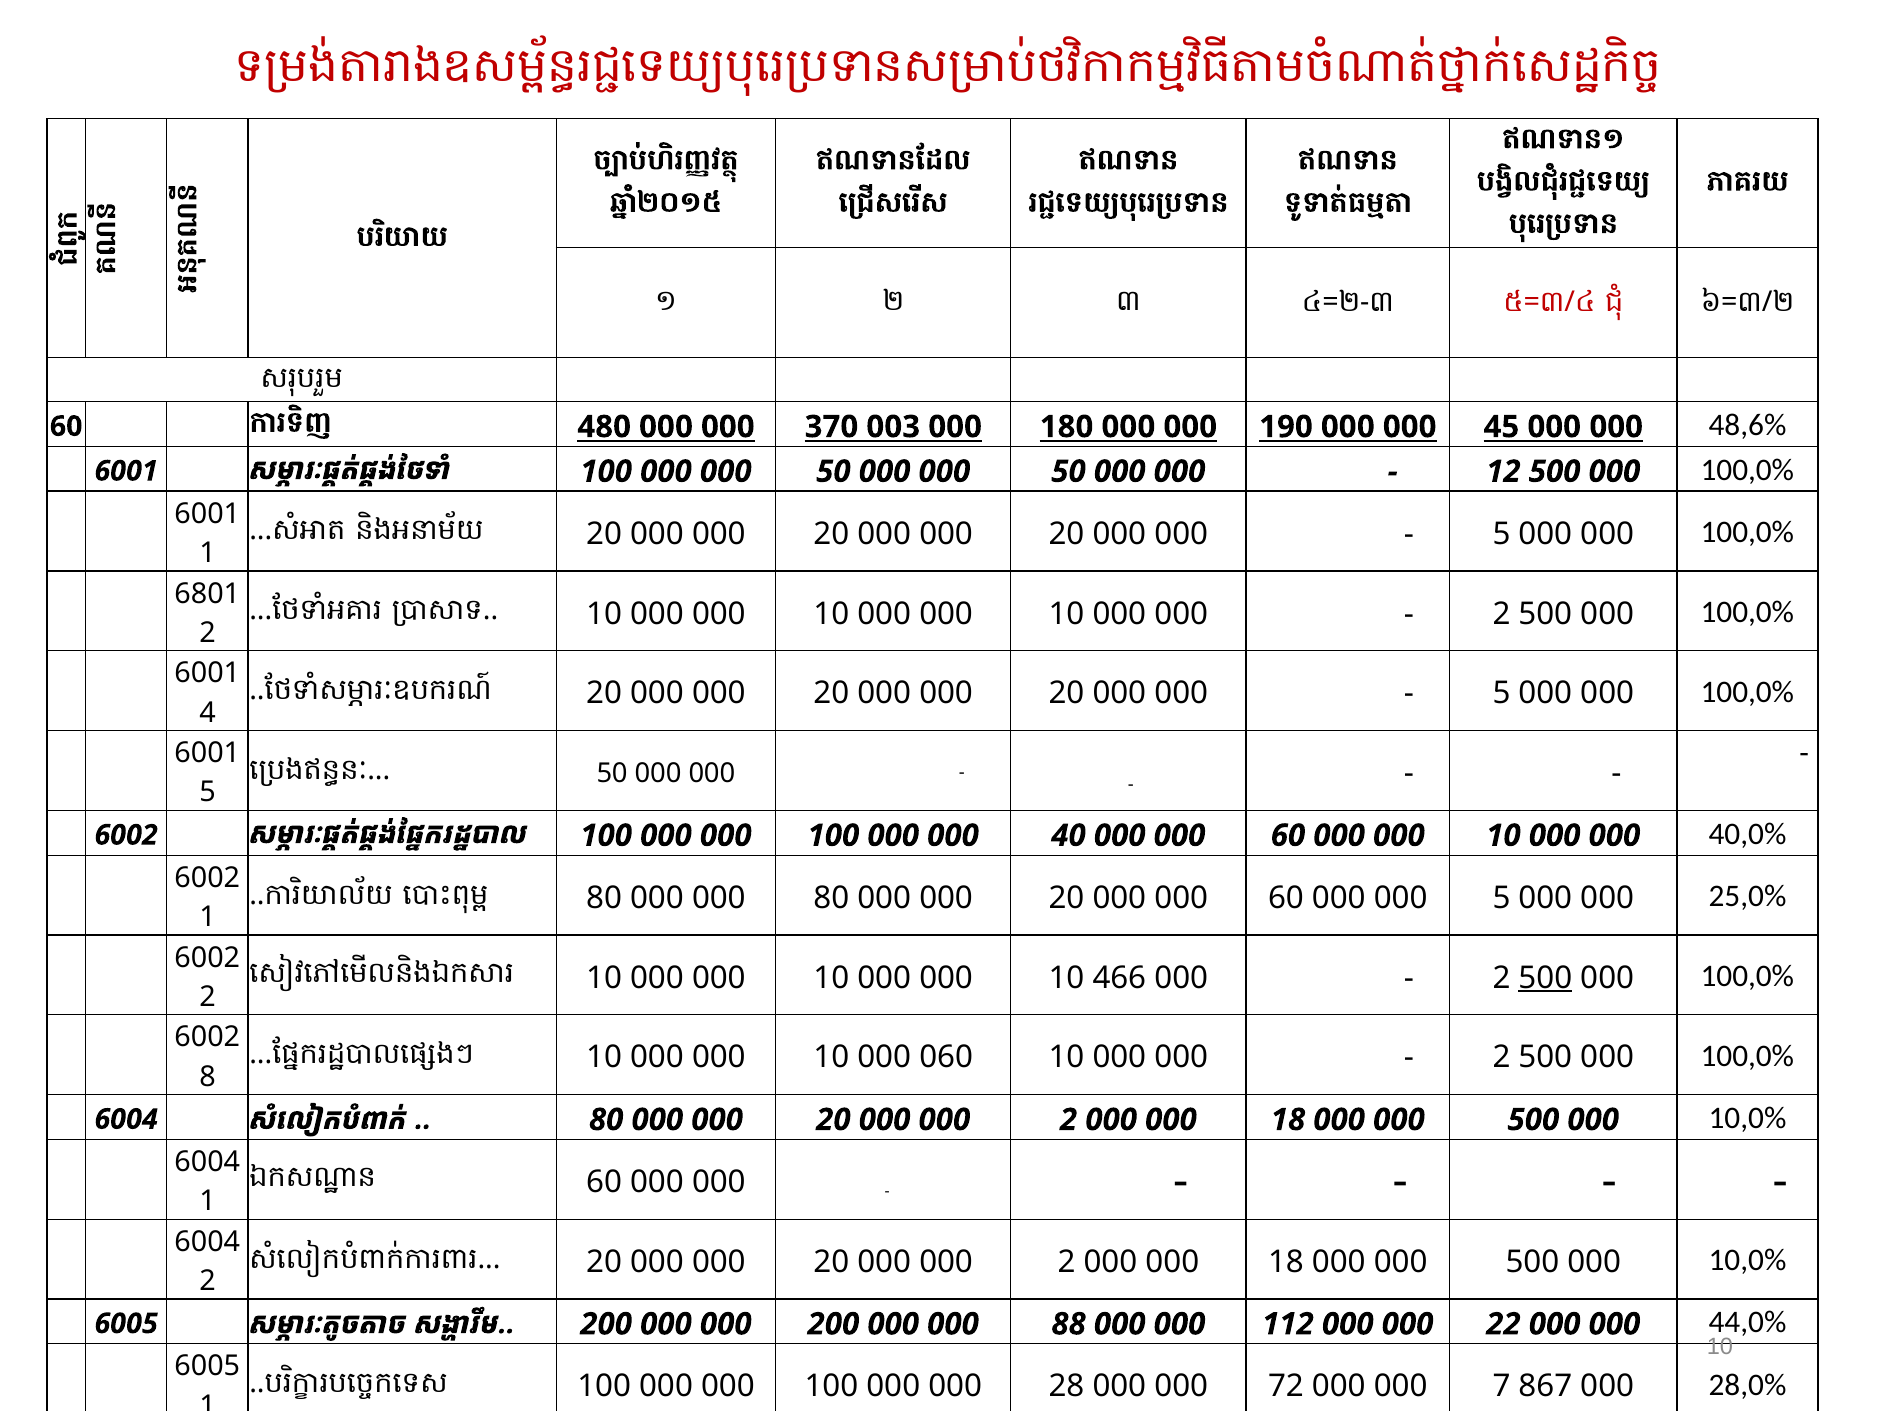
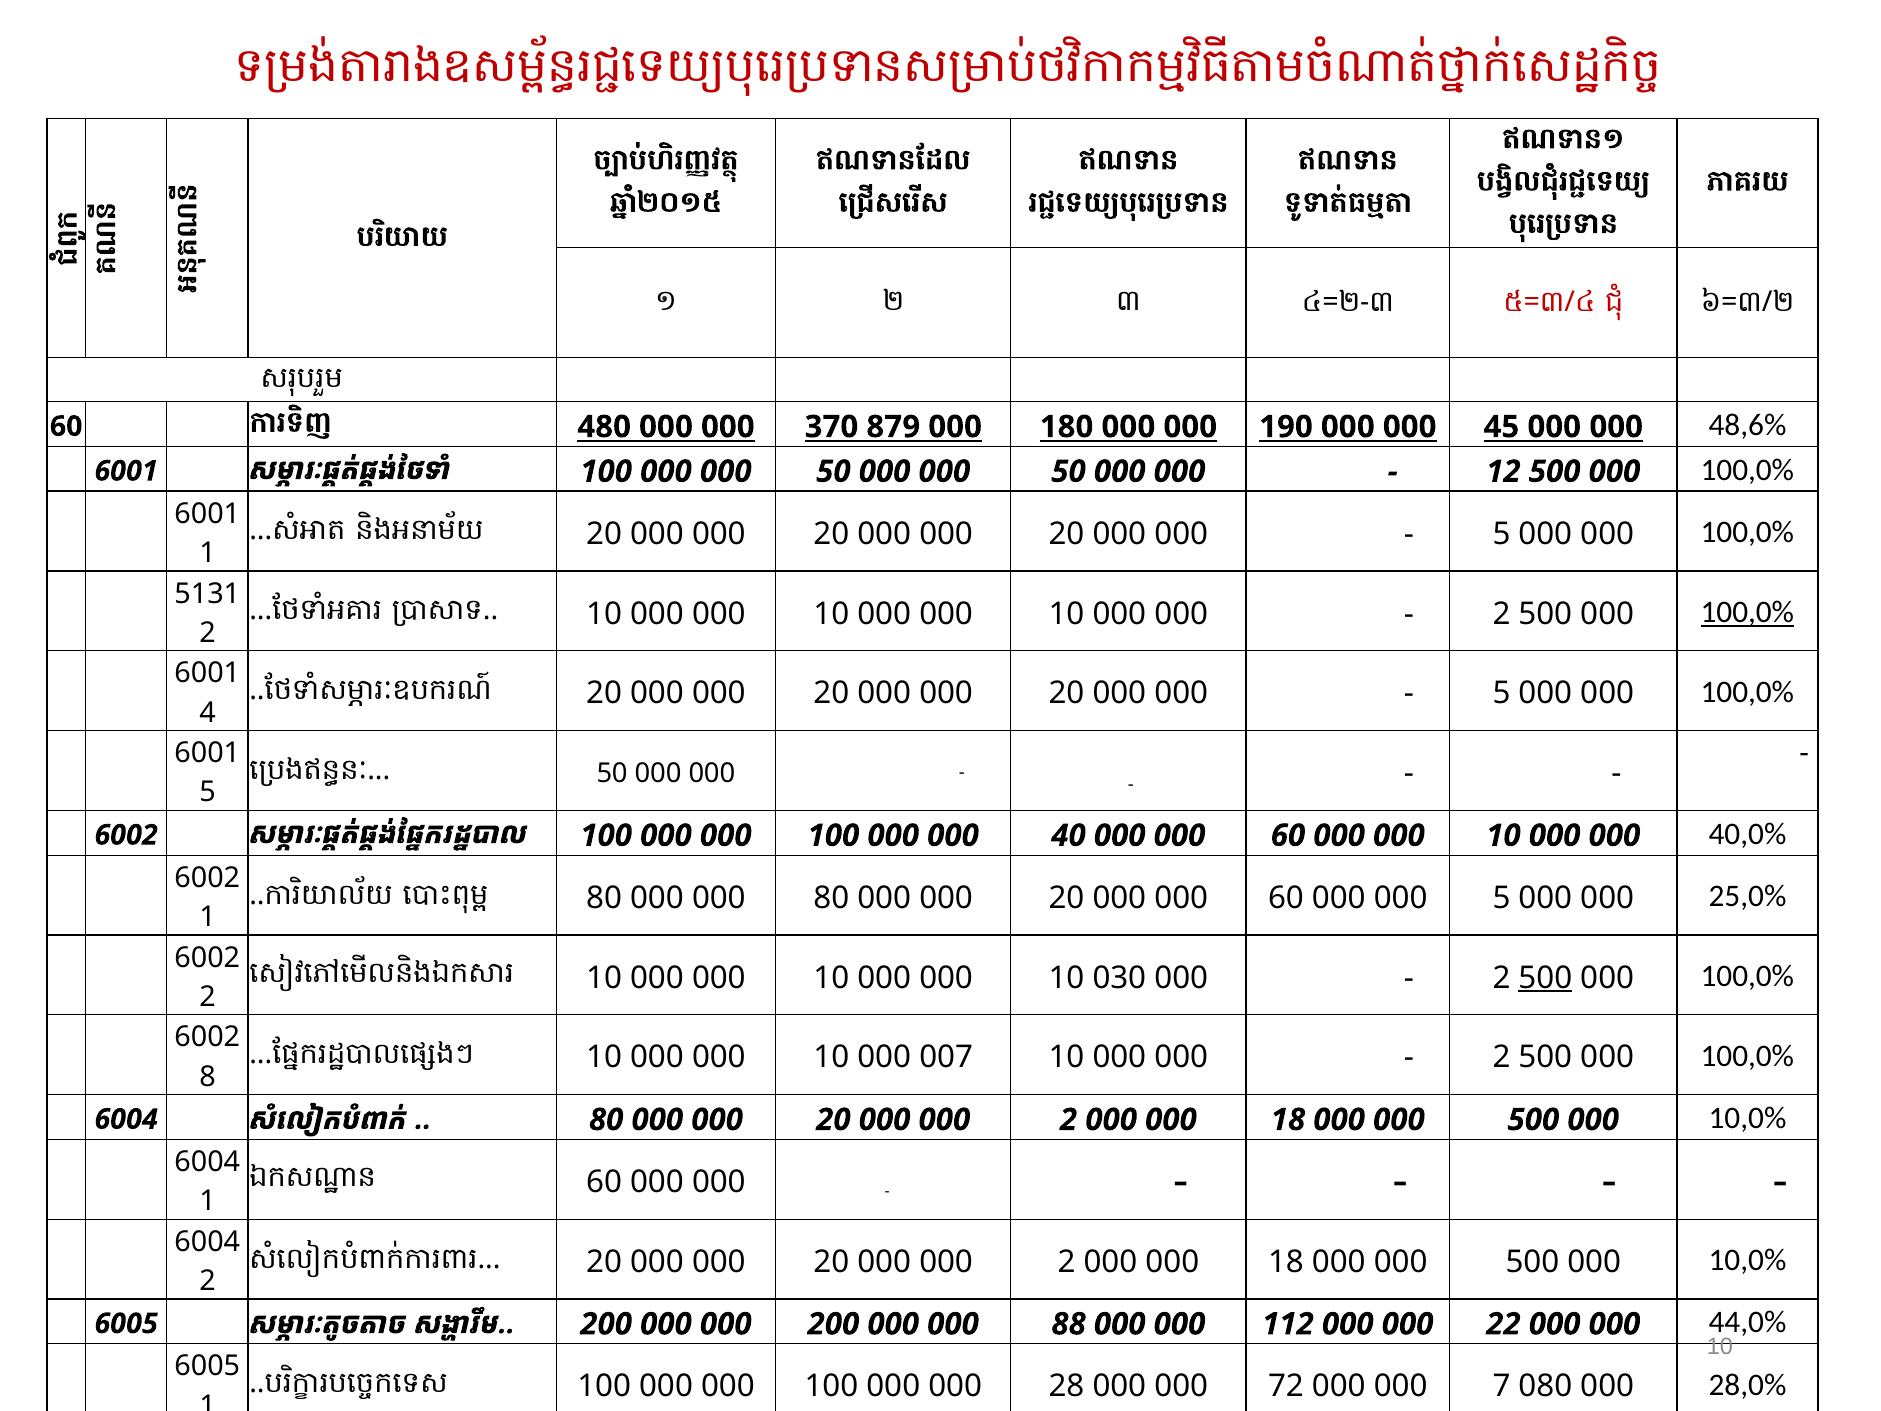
003: 003 -> 879 (893, 427)
6801: 6801 -> 5131 (207, 593)
100,0% underline: none -> present (1747, 612)
466: 466 -> 030 (1119, 978)
060: 060 -> 007 (946, 1057)
867: 867 -> 080 (1545, 1386)
